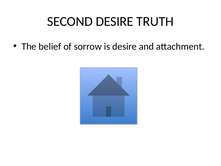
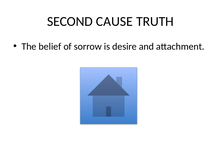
SECOND DESIRE: DESIRE -> CAUSE (114, 21)
